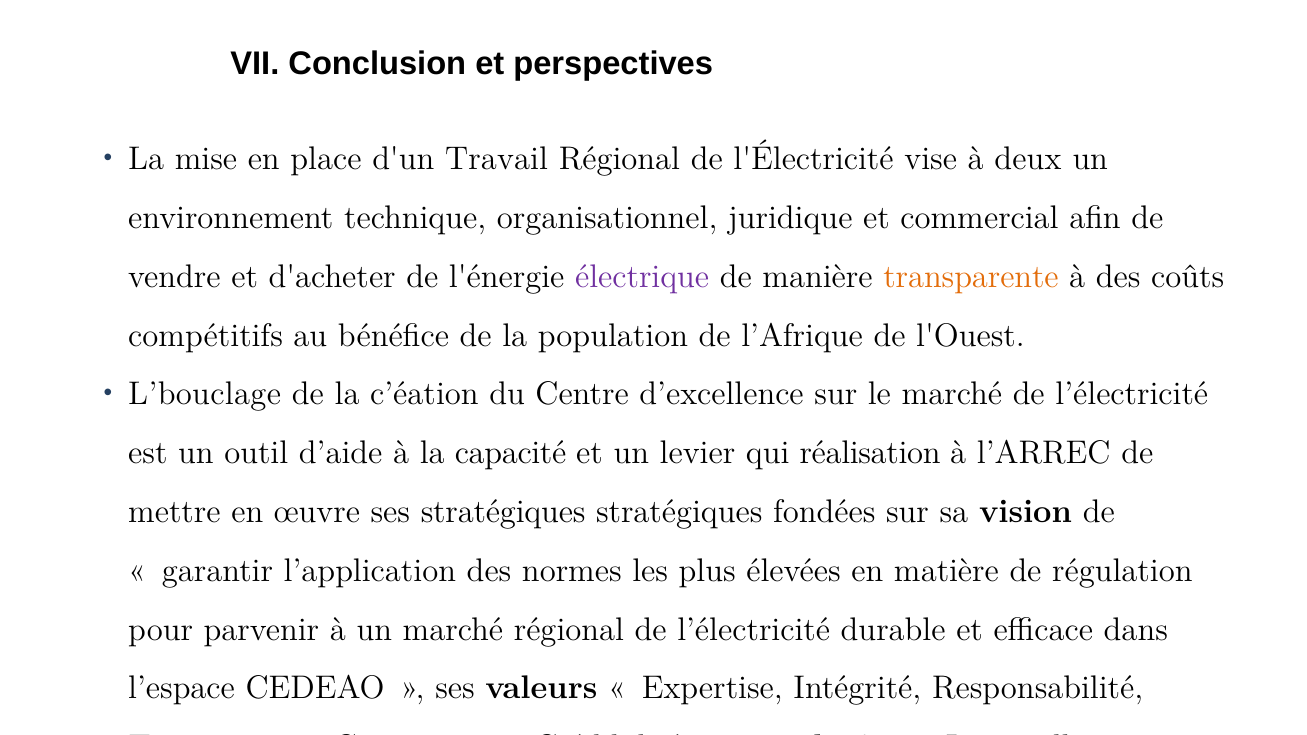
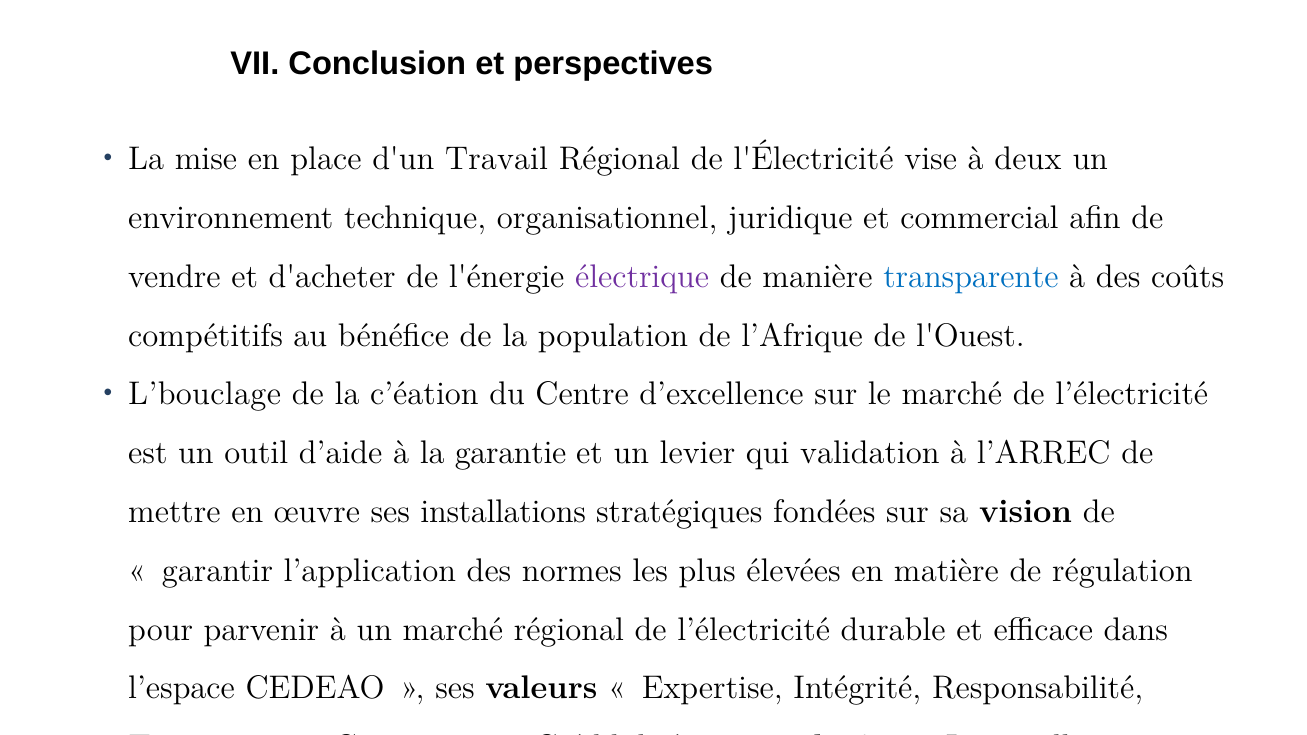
transparente colour: orange -> blue (971, 276)
capacité: capacité -> garantie (511, 453)
réalisation: réalisation -> validation (870, 453)
ses stratégiques: stratégiques -> installations (503, 512)
